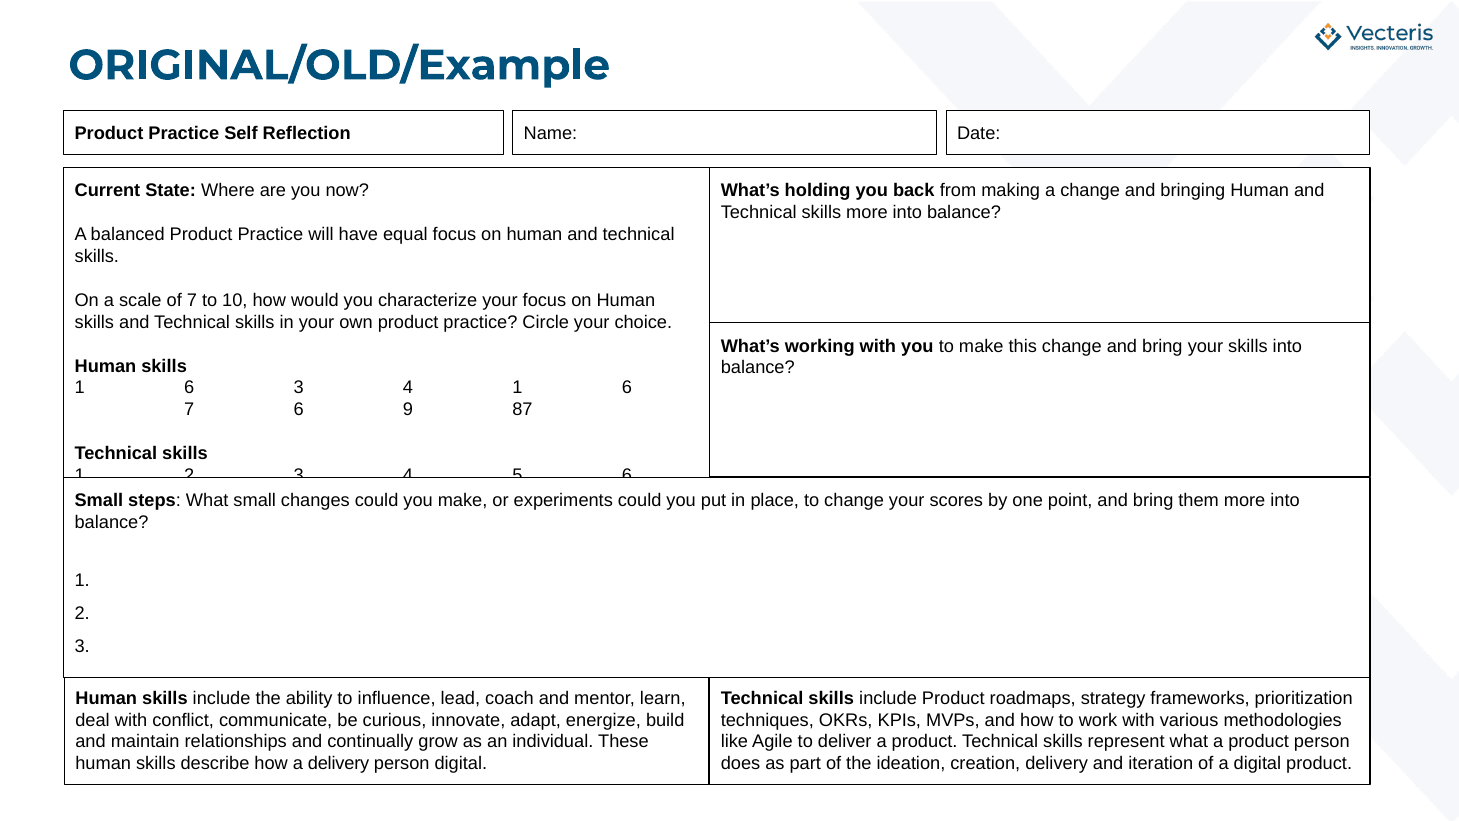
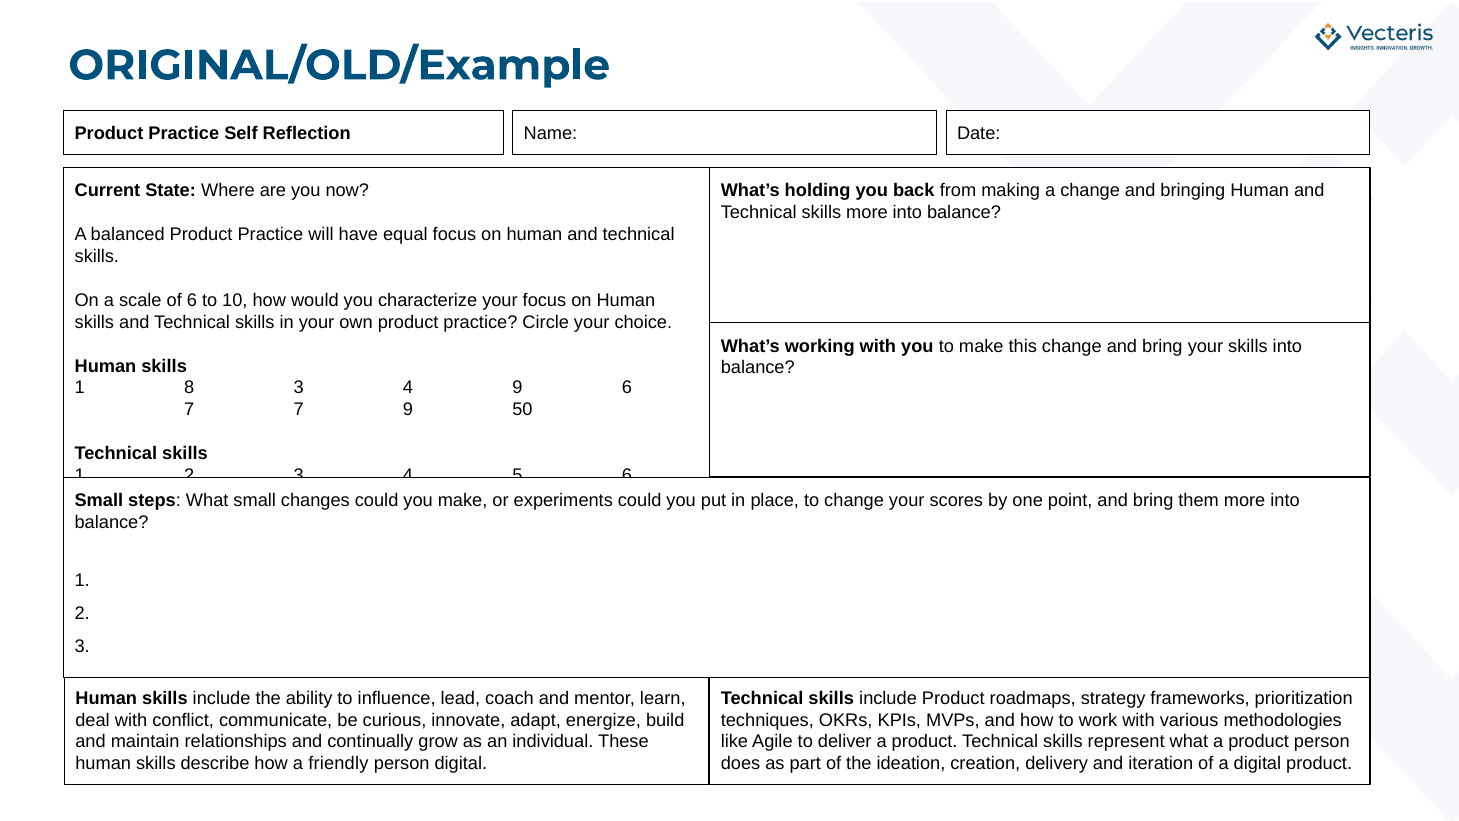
of 7: 7 -> 6 (192, 300)
6: 6 -> 8 (189, 388)
4 1: 1 -> 9 (517, 388)
7 6: 6 -> 7 (299, 410)
87: 87 -> 50 (522, 410)
a delivery: delivery -> friendly (338, 764)
